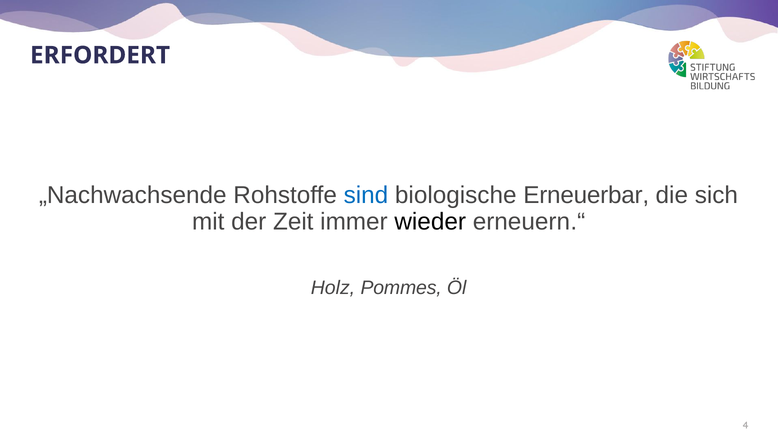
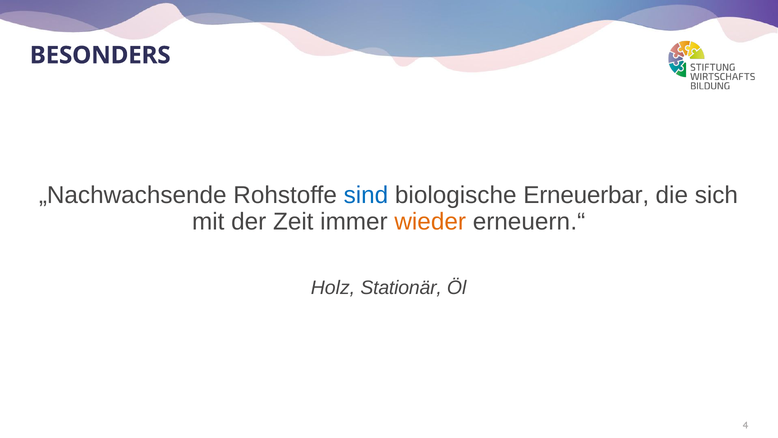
ERFORDERT: ERFORDERT -> BESONDERS (100, 55)
wieder colour: black -> orange (430, 221)
Pommes: Pommes -> Stationär (401, 288)
